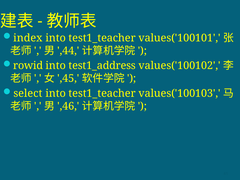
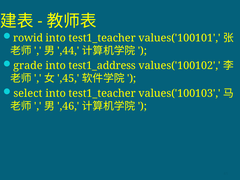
index: index -> rowid (28, 38)
rowid: rowid -> grade (28, 66)
